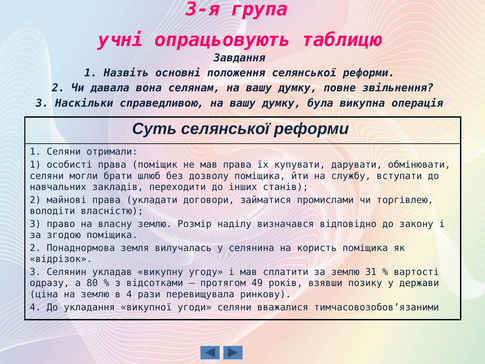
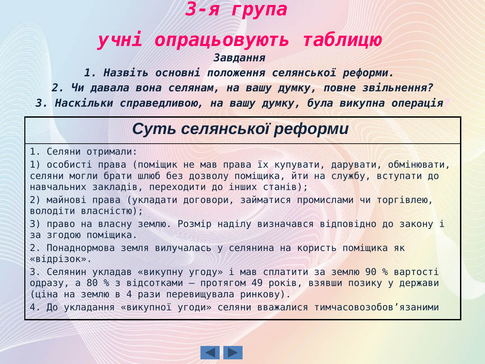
31: 31 -> 90 (371, 272)
